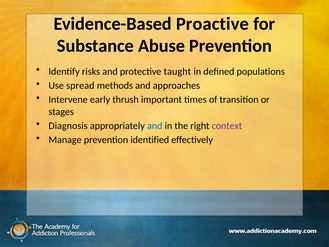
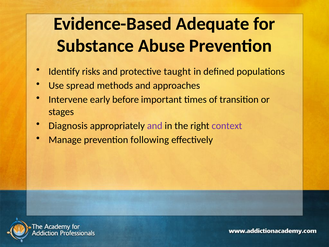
Proactive: Proactive -> Adequate (213, 24)
thrush: thrush -> before (126, 100)
and colour: blue -> purple (155, 126)
identified: identified -> following (150, 140)
